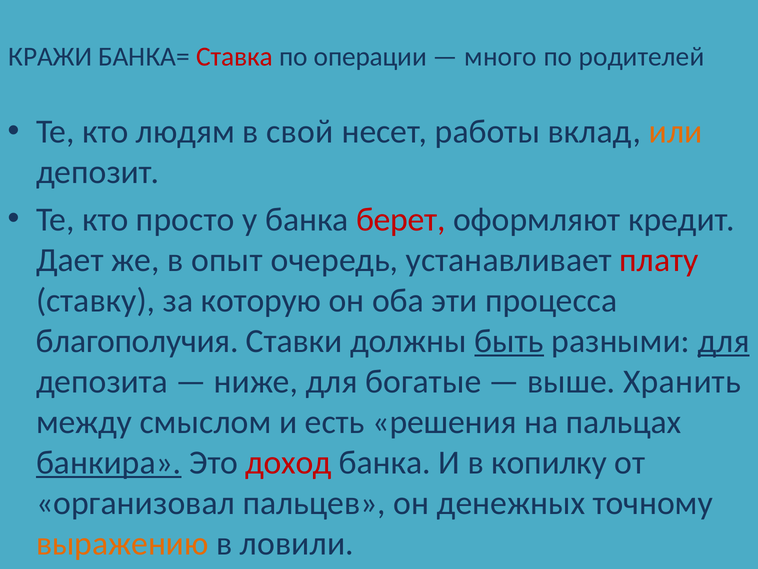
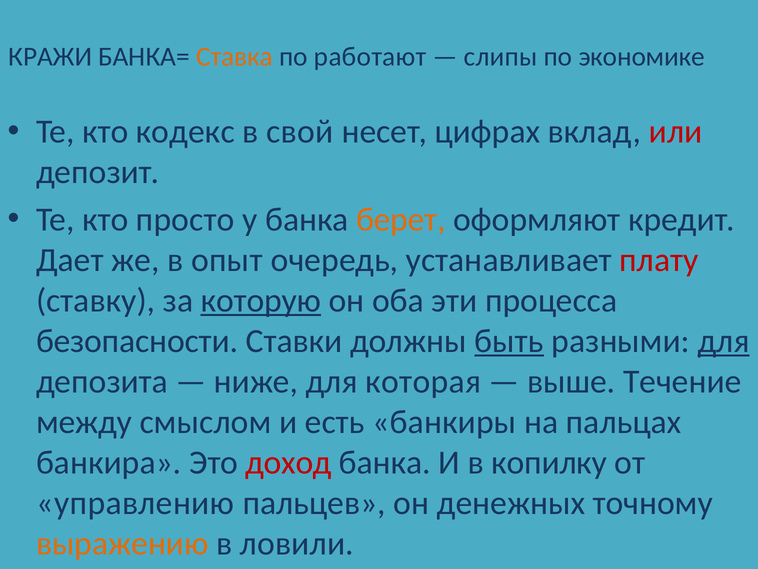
Ставка colour: red -> orange (234, 57)
операции: операции -> работают (370, 57)
много: много -> слипы (501, 57)
родителей: родителей -> экономике (642, 57)
людям: людям -> кодекс (185, 132)
работы: работы -> цифрах (487, 132)
или colour: orange -> red (676, 132)
берет colour: red -> orange (401, 219)
которую underline: none -> present (261, 300)
благополучия: благополучия -> безопасности (137, 341)
богатые: богатые -> которая (423, 381)
Хранить: Хранить -> Течение (682, 381)
решения: решения -> банкиры (444, 422)
банкира underline: present -> none (109, 462)
организовал: организовал -> управлению (135, 503)
